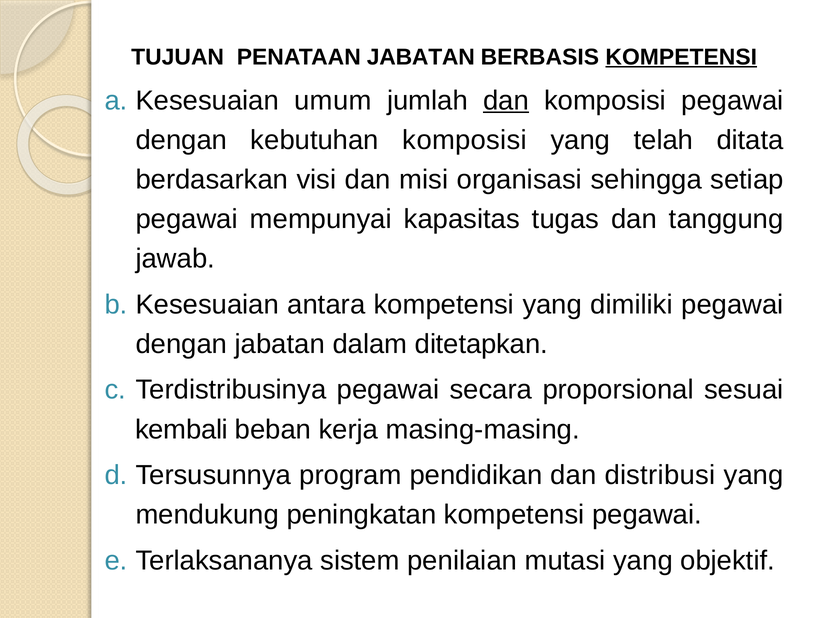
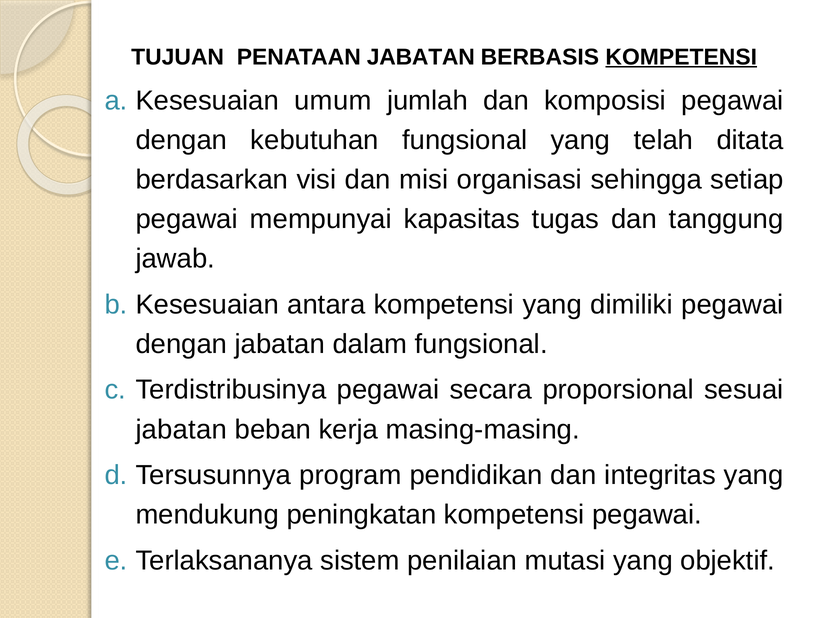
dan underline: present -> none (506, 100)
kebutuhan komposisi: komposisi -> fungsional (465, 140)
dalam ditetapkan: ditetapkan -> fungsional (481, 344)
kembali: kembali -> jabatan (181, 429)
distribusi: distribusi -> integritas (660, 475)
